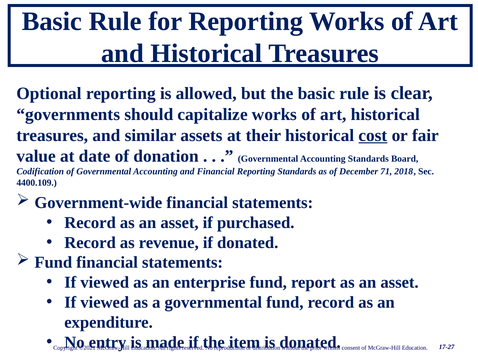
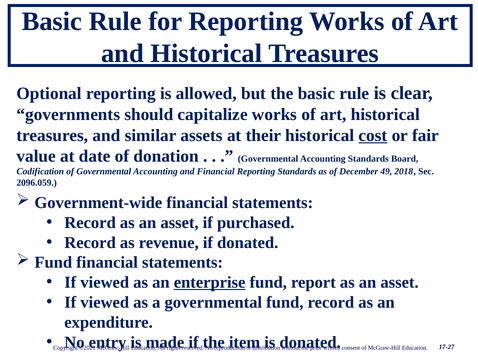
71: 71 -> 49 (386, 171)
4400.109: 4400.109 -> 2096.059 (37, 182)
enterprise underline: none -> present (210, 282)
